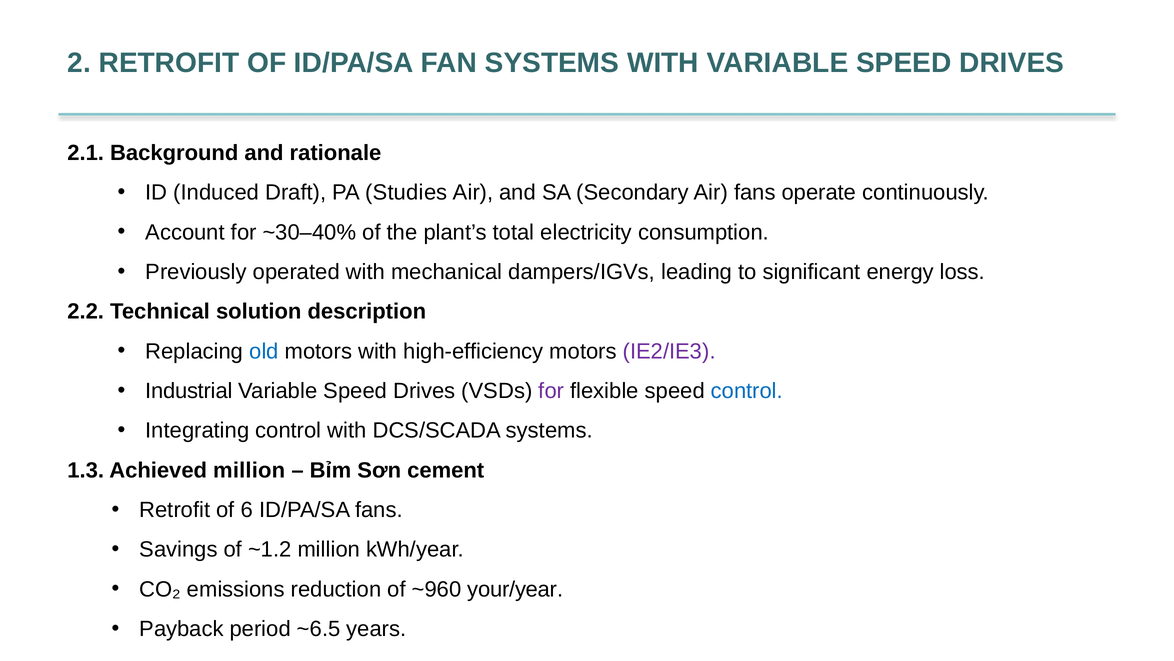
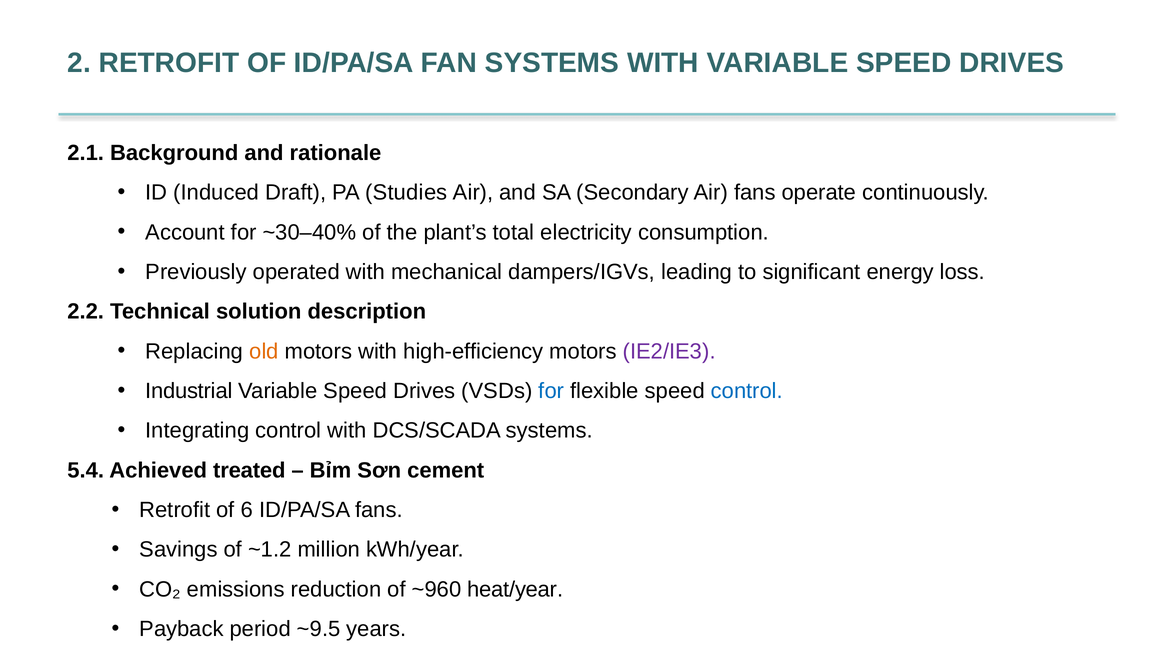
old colour: blue -> orange (264, 351)
for colour: purple -> blue (551, 391)
1.3: 1.3 -> 5.4 (86, 470)
Achieved million: million -> treated (249, 470)
your/year: your/year -> heat/year (515, 589)
~6.5: ~6.5 -> ~9.5 (319, 628)
